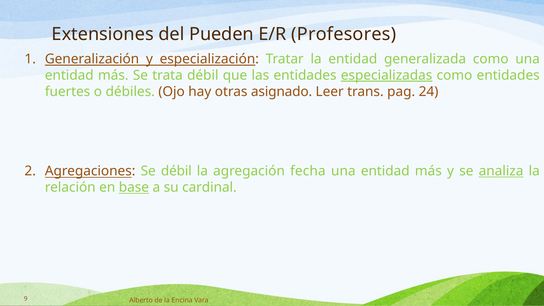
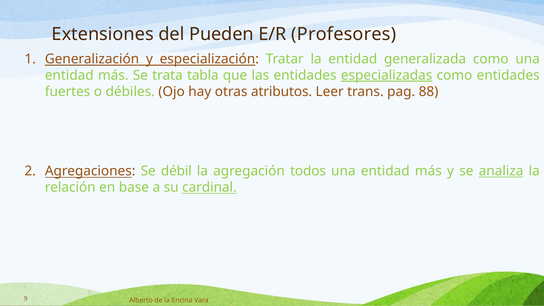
trata débil: débil -> tabla (203, 75)
asignado: asignado -> atributos (282, 92)
24: 24 -> 88 (429, 92)
fecha: fecha -> todos (308, 171)
base underline: present -> none (134, 187)
cardinal underline: none -> present (209, 187)
